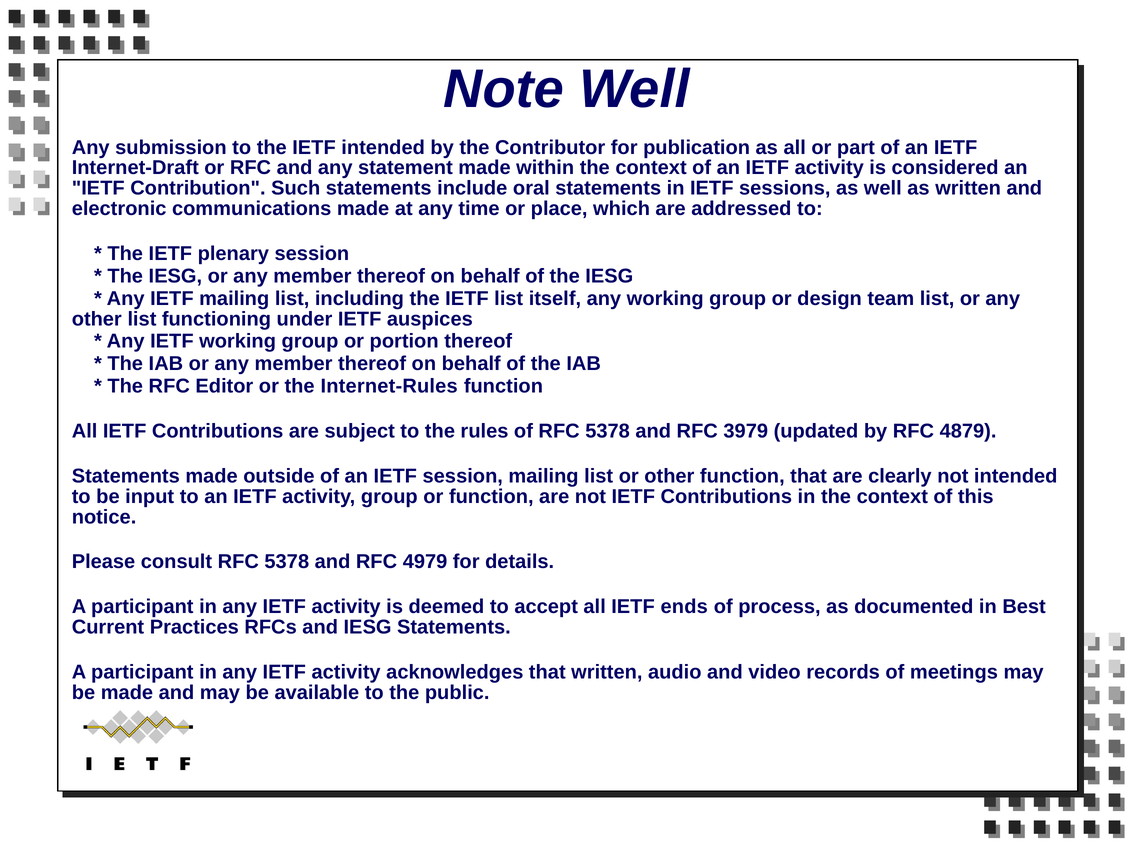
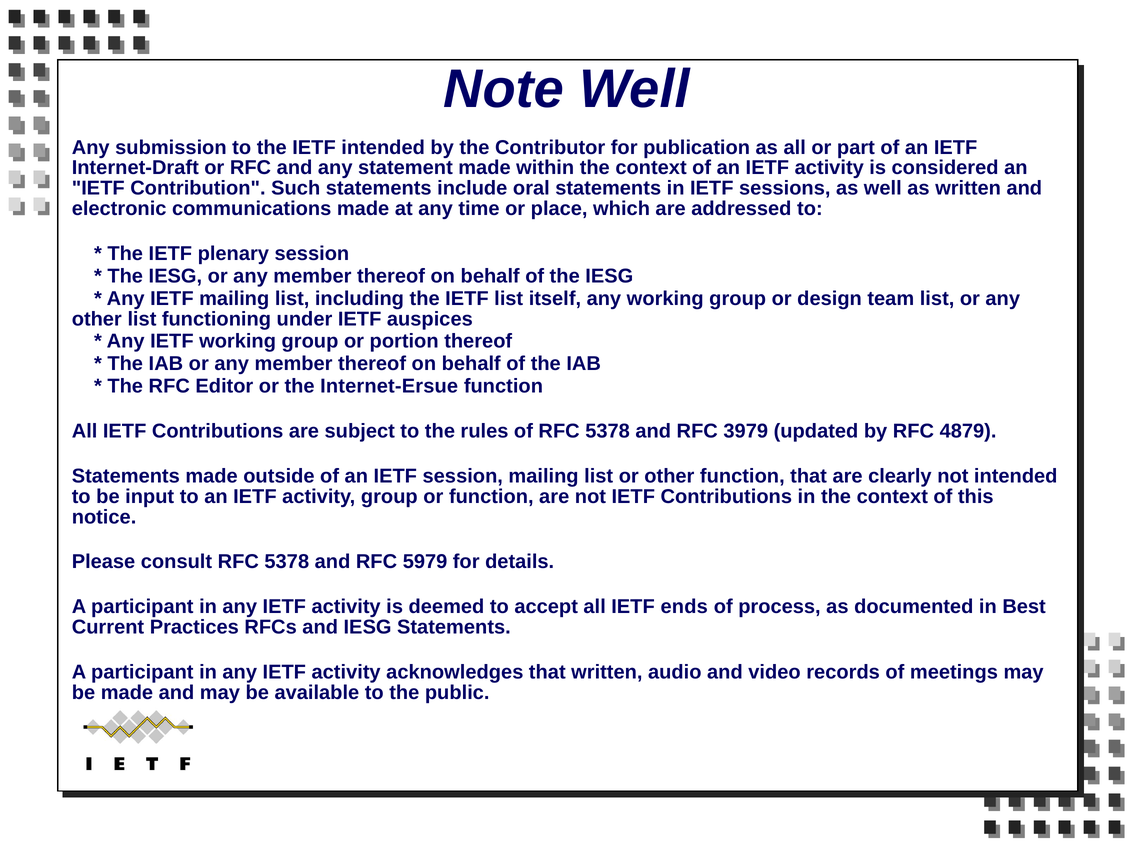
Internet-Rules: Internet-Rules -> Internet-Ersue (389, 386)
4979: 4979 -> 5979 (425, 562)
